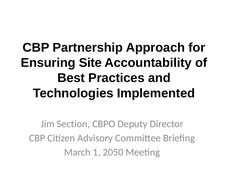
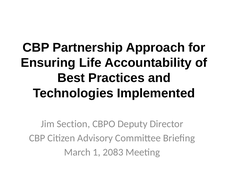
Site: Site -> Life (90, 63)
2050: 2050 -> 2083 (113, 152)
